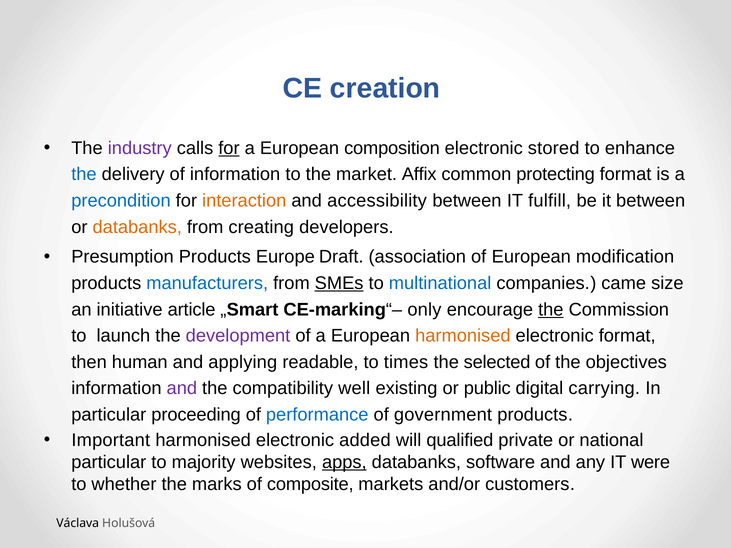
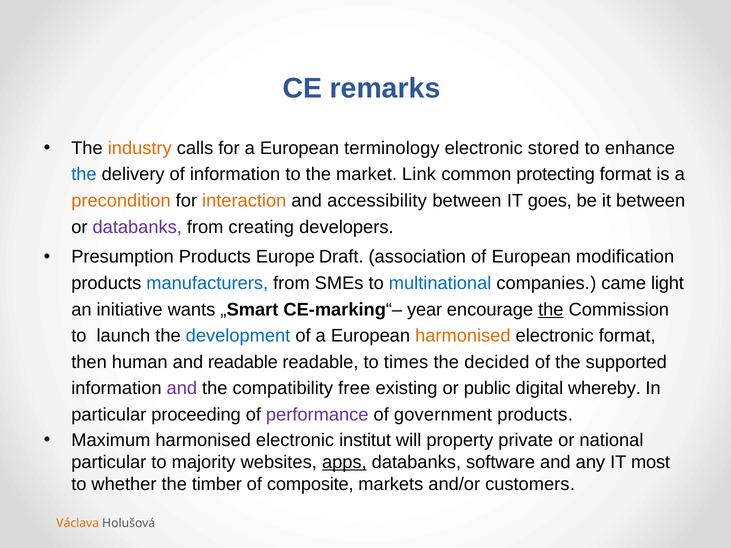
creation: creation -> remarks (385, 88)
industry colour: purple -> orange (140, 148)
for underline: present -> none (229, 148)
composition: composition -> terminology (392, 148)
Affix: Affix -> Link (419, 175)
precondition colour: blue -> orange (121, 201)
fulfill: fulfill -> goes (550, 201)
databanks colour: orange -> purple (137, 227)
SMEs underline: present -> none (339, 283)
size: size -> light (667, 283)
article: article -> wants (191, 310)
only: only -> year (425, 310)
development colour: purple -> blue (238, 336)
and applying: applying -> readable (243, 362)
selected: selected -> decided (497, 362)
objectives: objectives -> supported (626, 362)
well: well -> free (354, 389)
carrying: carrying -> whereby (604, 389)
performance colour: blue -> purple (317, 415)
Important: Important -> Maximum (111, 440)
added: added -> institut (365, 440)
qualified: qualified -> property (460, 440)
were: were -> most (651, 462)
marks: marks -> timber (217, 484)
Václava colour: black -> orange (78, 524)
